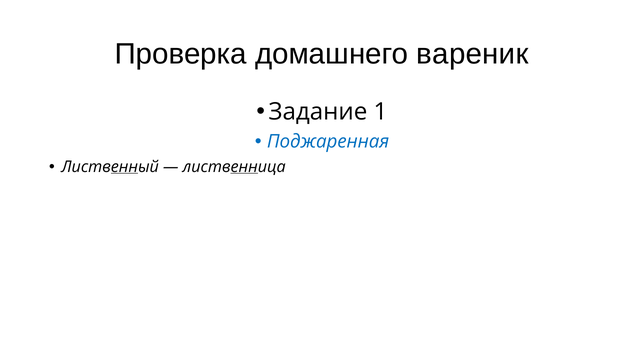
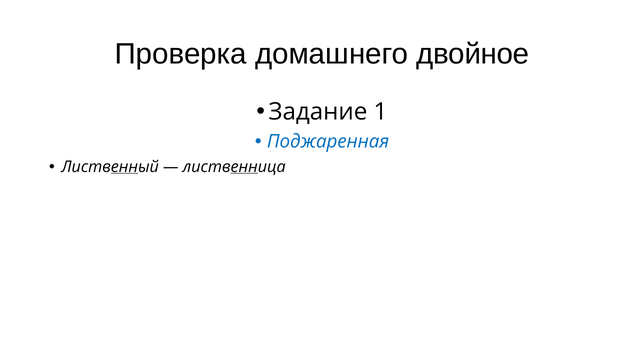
вареник: вареник -> двойное (473, 54)
